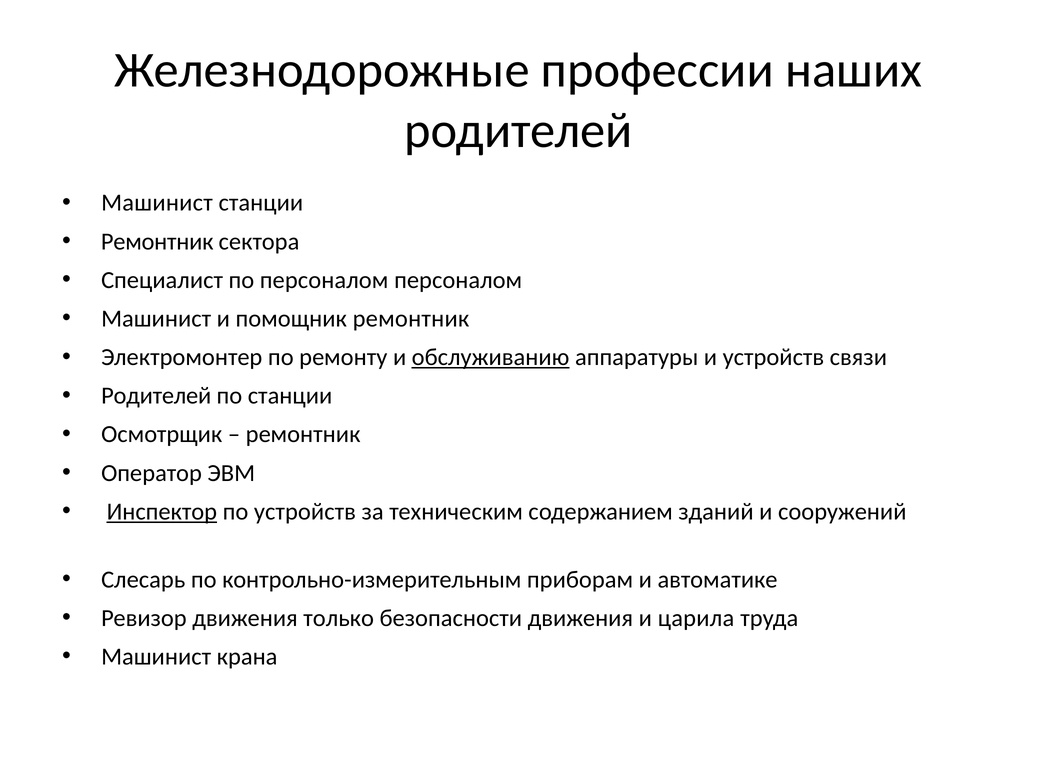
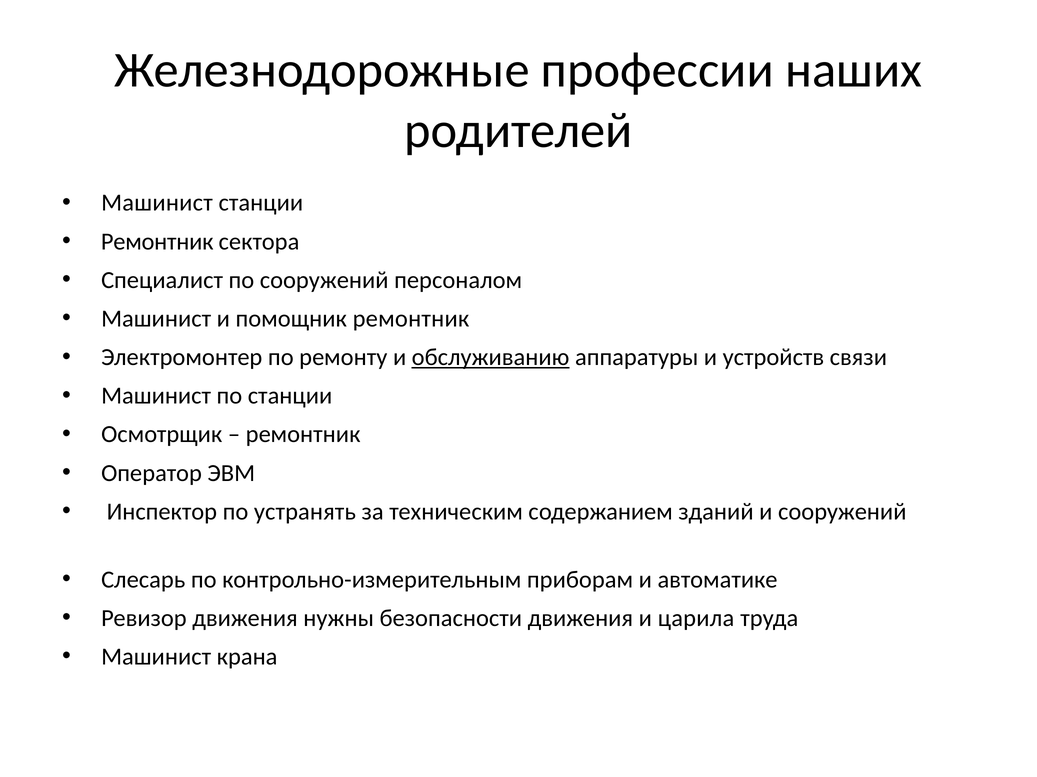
по персоналом: персоналом -> сооружений (324, 280)
Родителей: Родителей -> Машинист (156, 396)
Инспектор underline: present -> none (162, 512)
по устройств: устройств -> устранять (305, 512)
только: только -> нужны (339, 619)
